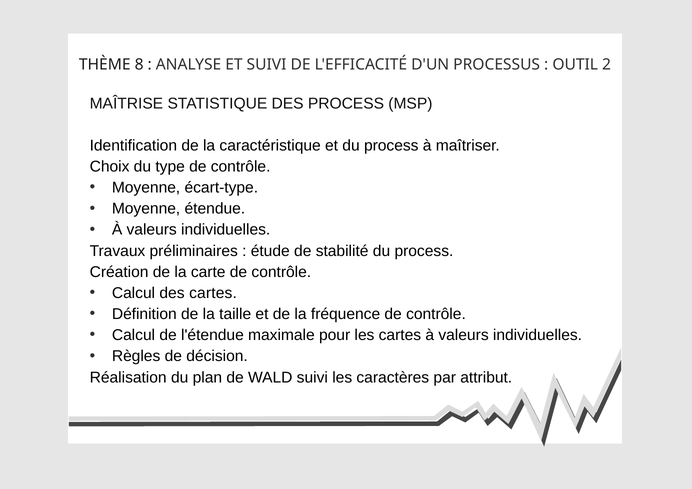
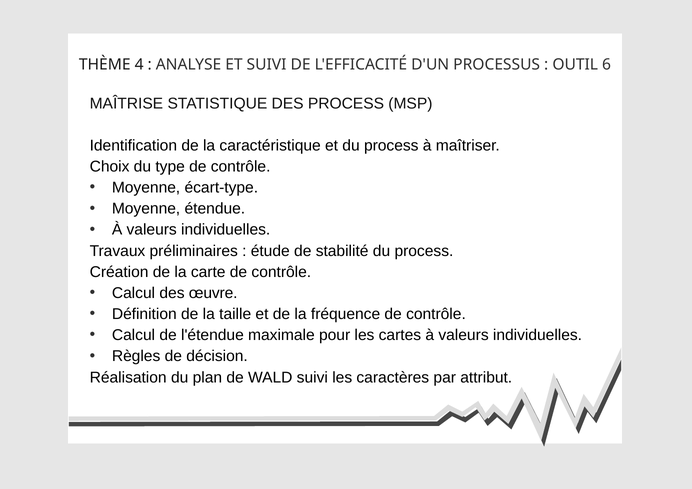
8: 8 -> 4 (139, 64)
2: 2 -> 6 (606, 64)
des cartes: cartes -> œuvre (213, 293)
